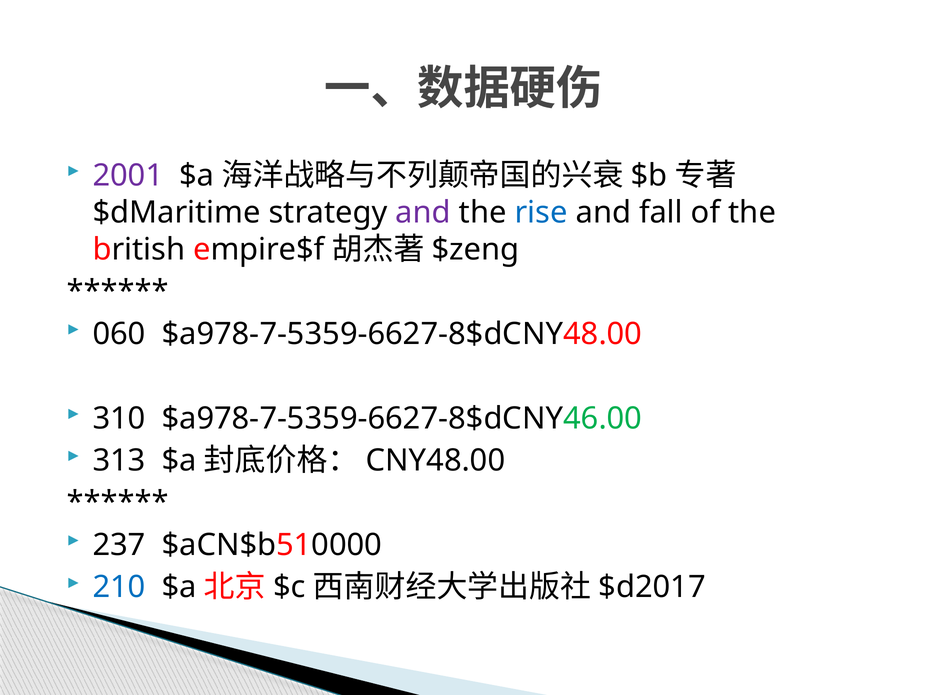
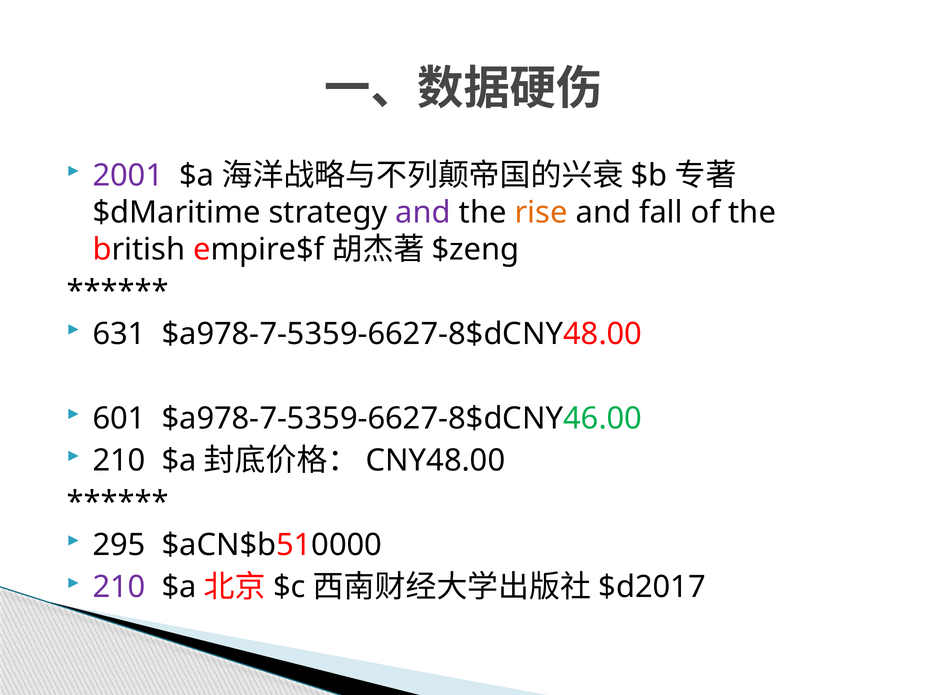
rise colour: blue -> orange (541, 213)
060: 060 -> 631 (119, 334)
310: 310 -> 601 (119, 419)
313: 313 -> 210 (119, 461)
237: 237 -> 295 (119, 545)
210 colour: blue -> purple (119, 587)
